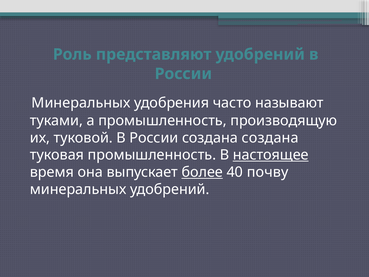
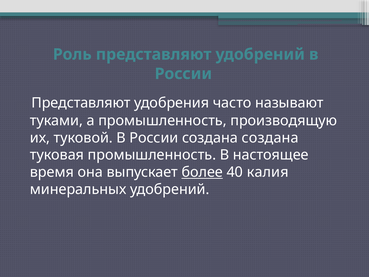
Минеральных: Минеральных -> Представляют (81, 103)
настоящее underline: present -> none (271, 155)
почву: почву -> калия (268, 172)
